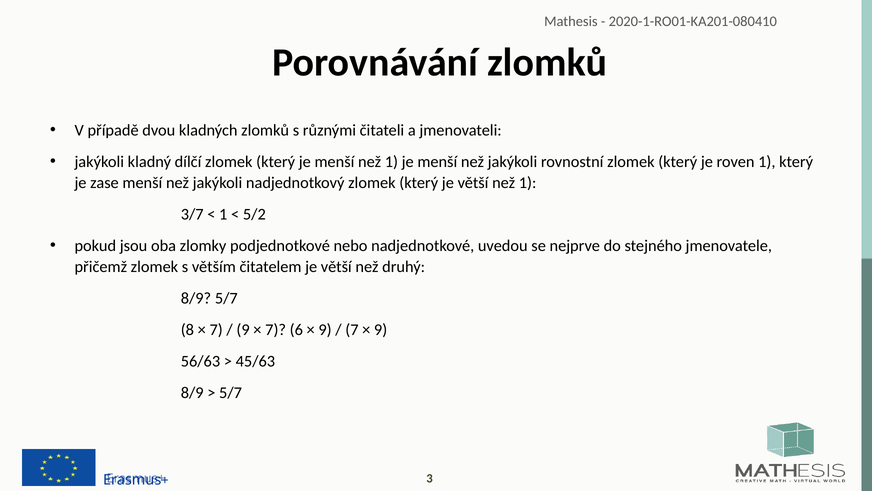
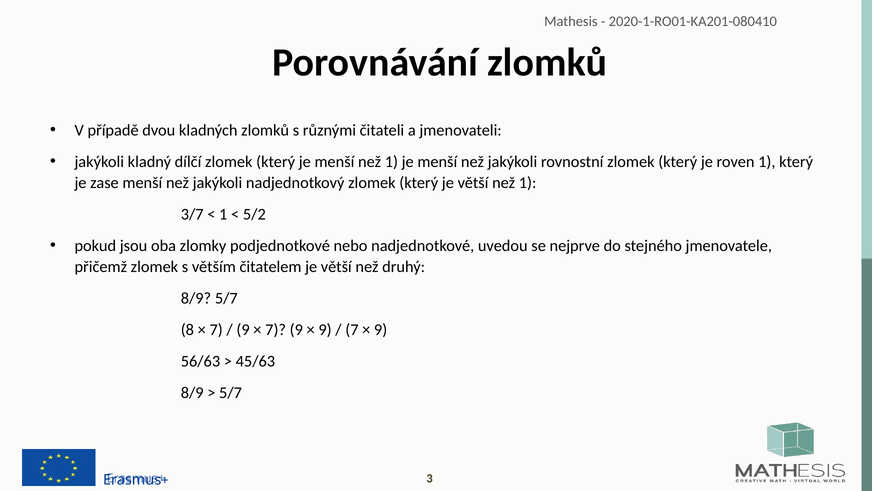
7 6: 6 -> 9 (296, 330)
